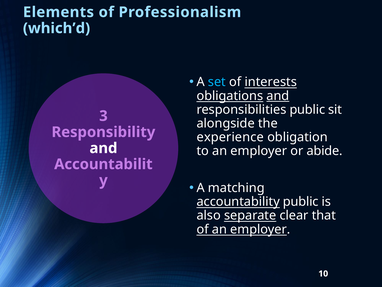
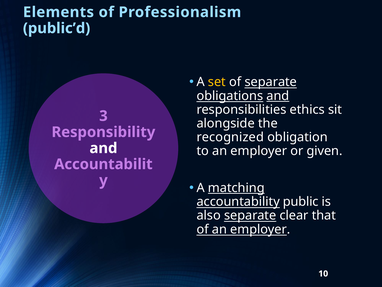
which’d: which’d -> public’d (57, 28)
set colour: light blue -> yellow (217, 82)
of interests: interests -> separate (271, 82)
responsibilities public: public -> ethics (307, 109)
experience: experience -> recognized (230, 137)
abide: abide -> given (325, 151)
matching underline: none -> present (236, 188)
